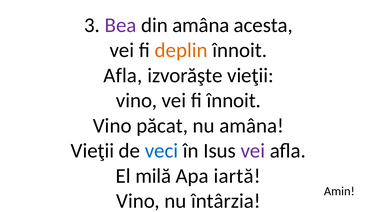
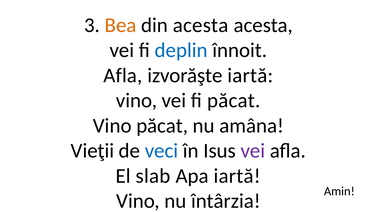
Bea colour: purple -> orange (121, 25)
din amâna: amâna -> acesta (201, 25)
deplin colour: orange -> blue (181, 50)
izvorăşte vieţii: vieţii -> iartă (250, 75)
fi înnoit: înnoit -> păcat (234, 101)
milă: milă -> slab (153, 176)
